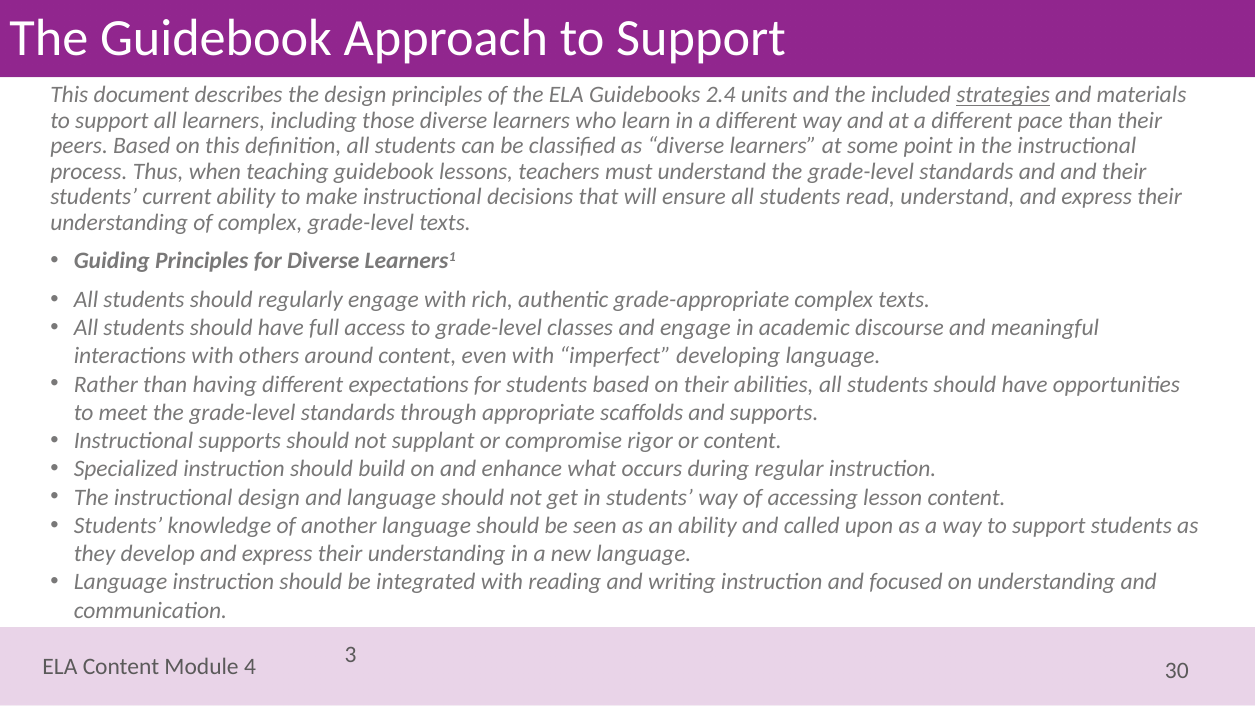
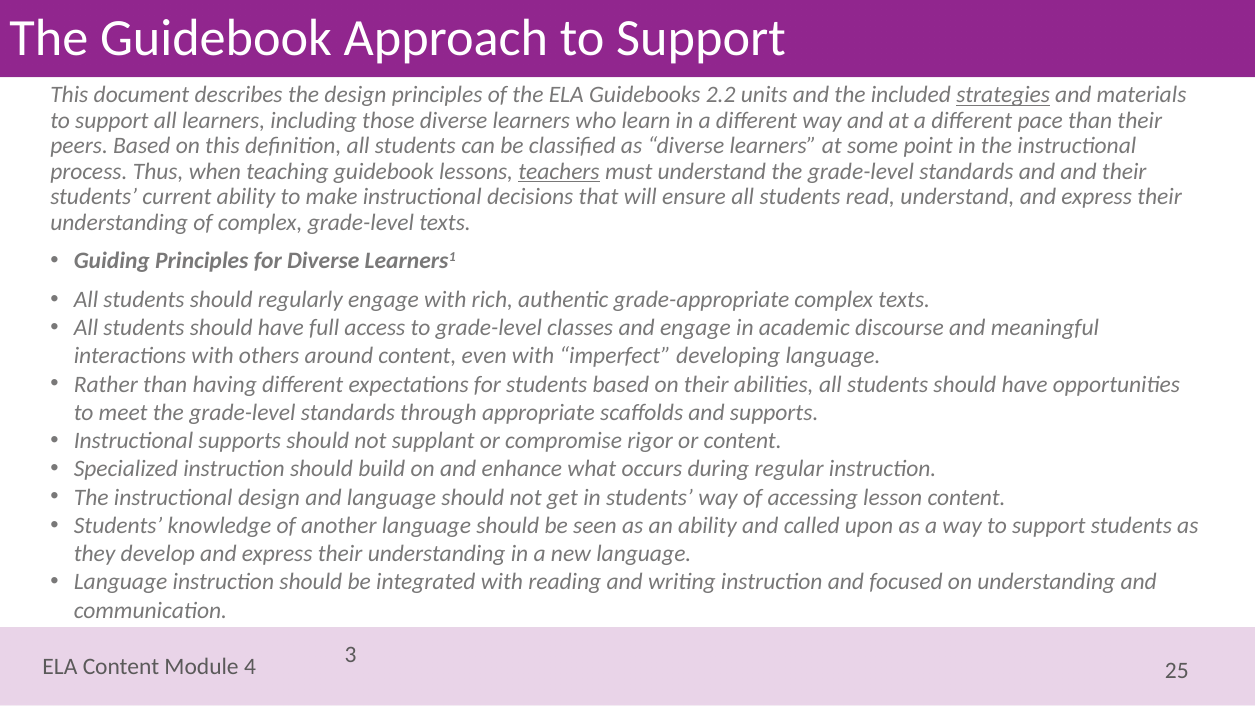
2.4: 2.4 -> 2.2 (721, 95)
teachers underline: none -> present (559, 171)
30: 30 -> 25 (1177, 670)
